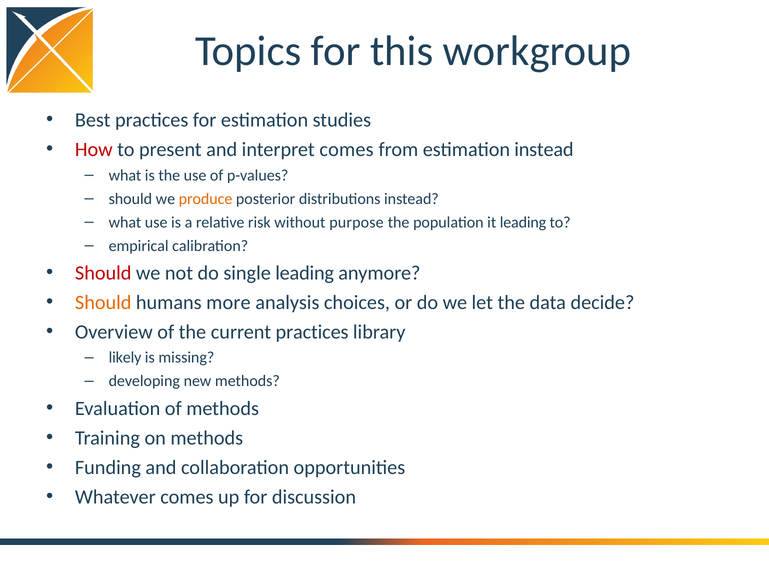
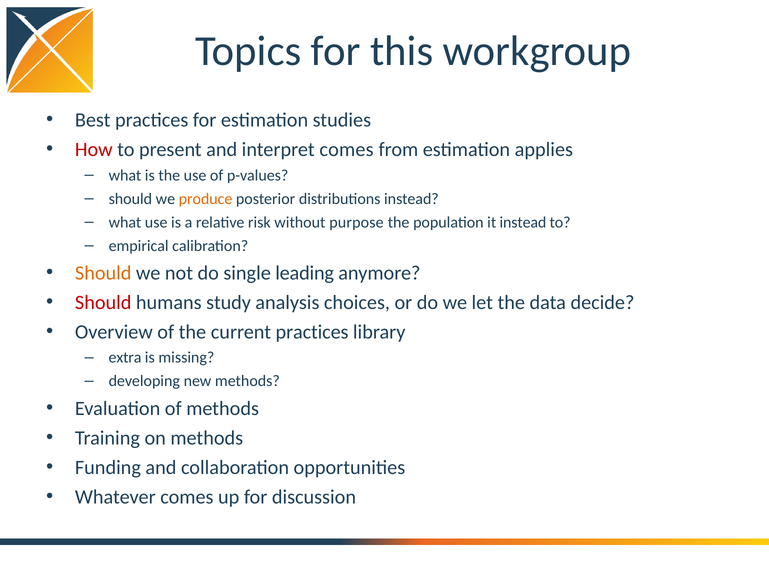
estimation instead: instead -> applies (544, 149)
it leading: leading -> instead (523, 222)
Should colour: red -> orange (103, 273)
Should colour: orange -> red (103, 302)
more: more -> study (229, 302)
likely: likely -> extra (125, 358)
